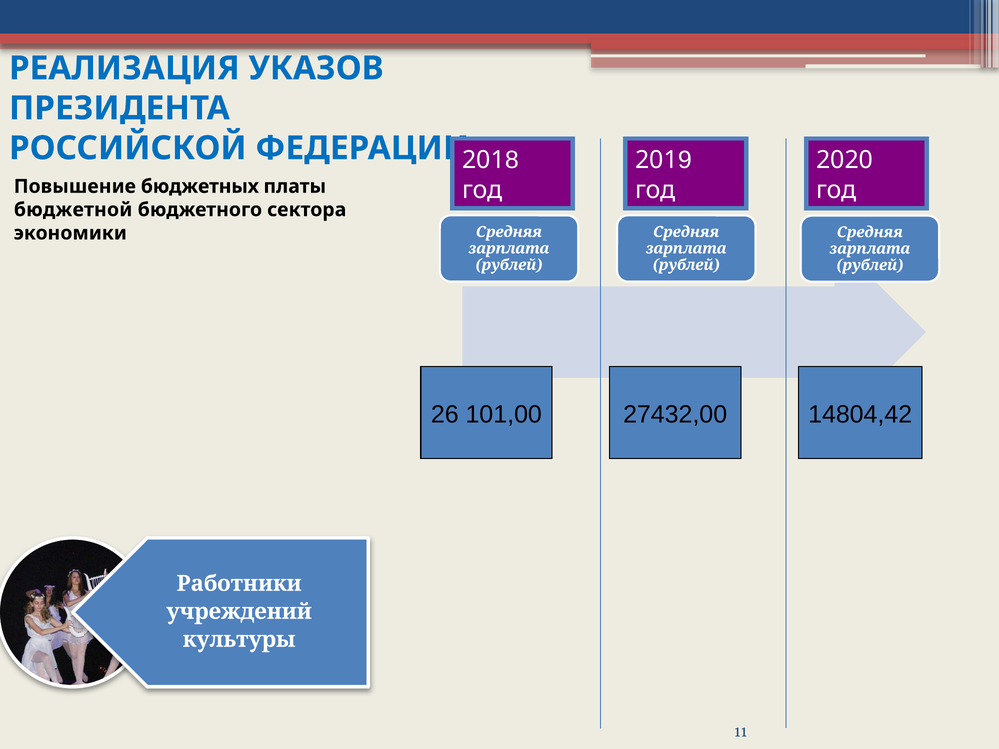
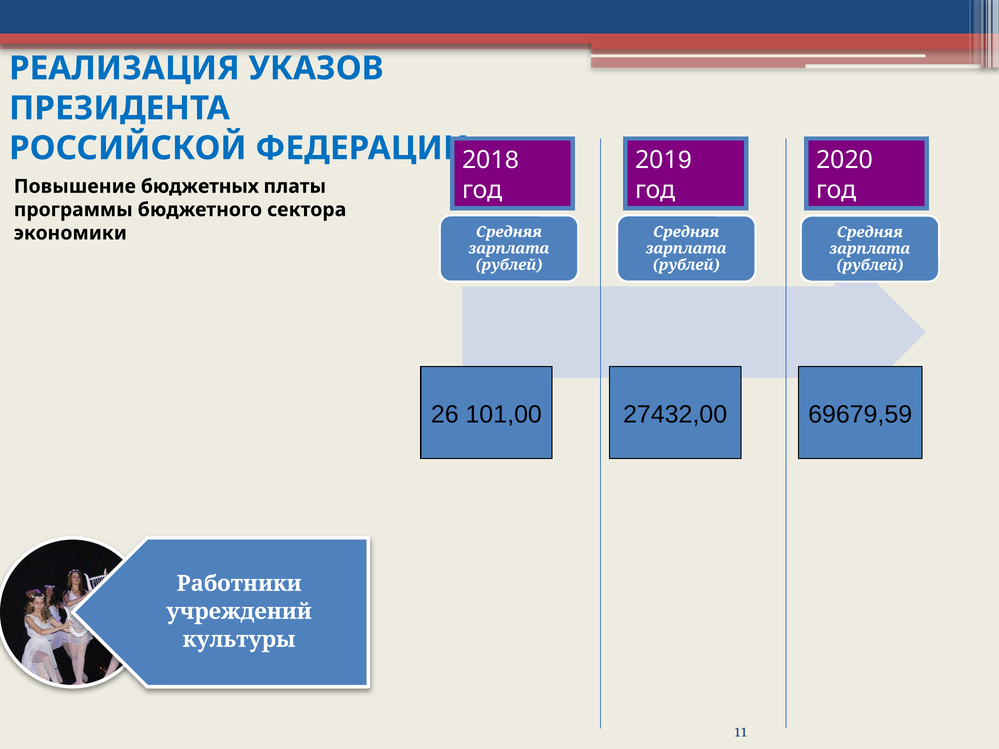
бюджетной: бюджетной -> программы (73, 210)
14804,42: 14804,42 -> 69679,59 (860, 415)
